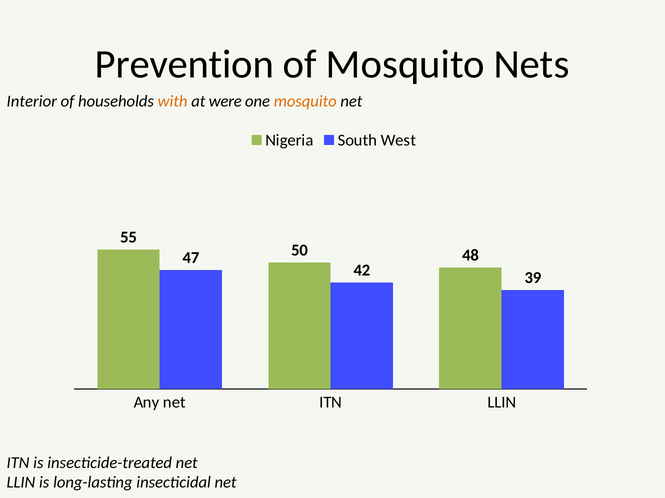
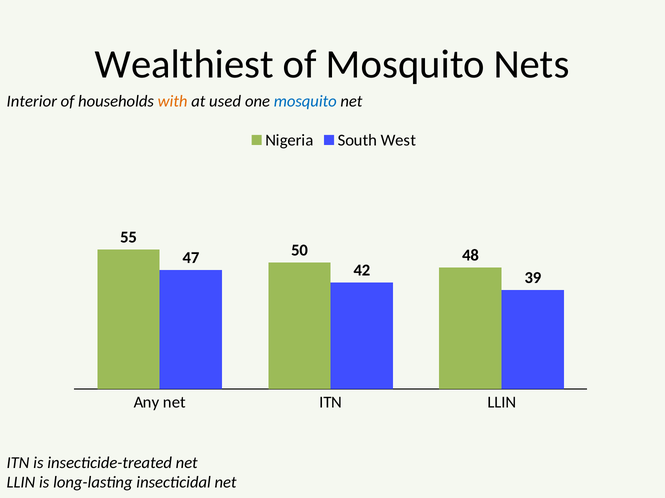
Prevention: Prevention -> Wealthiest (184, 64)
were: were -> used (225, 101)
mosquito colour: orange -> blue (305, 101)
